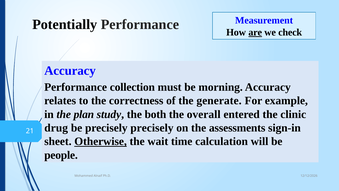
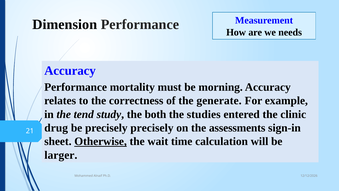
Potentially: Potentially -> Dimension (65, 24)
are underline: present -> none (255, 32)
check: check -> needs (290, 32)
collection: collection -> mortality (132, 87)
plan: plan -> tend (84, 114)
overall: overall -> studies (204, 114)
people: people -> larger (61, 155)
